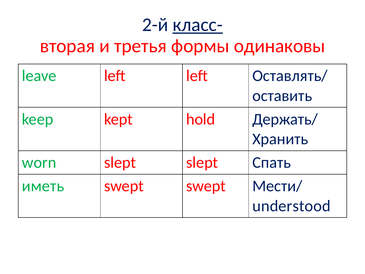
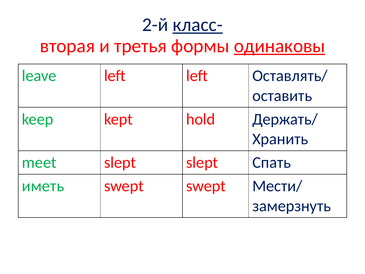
одинаковы underline: none -> present (279, 46)
worn: worn -> meet (39, 162)
understood: understood -> замерзнуть (292, 206)
